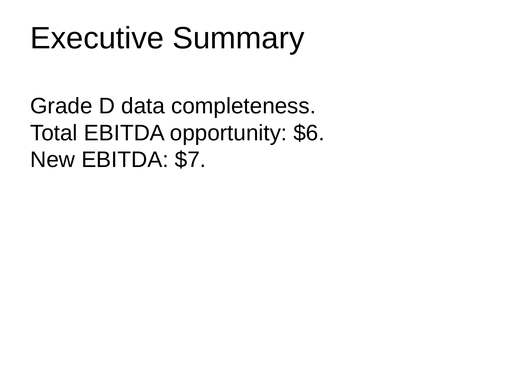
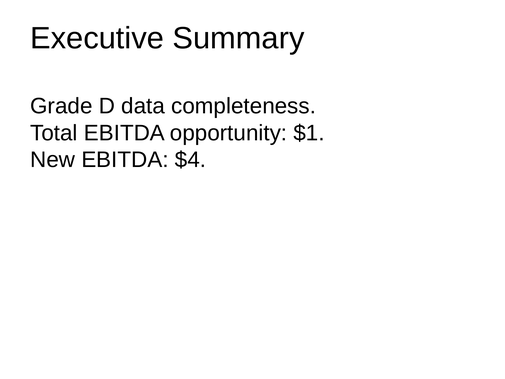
$6: $6 -> $1 (309, 133)
$7: $7 -> $4 (191, 160)
